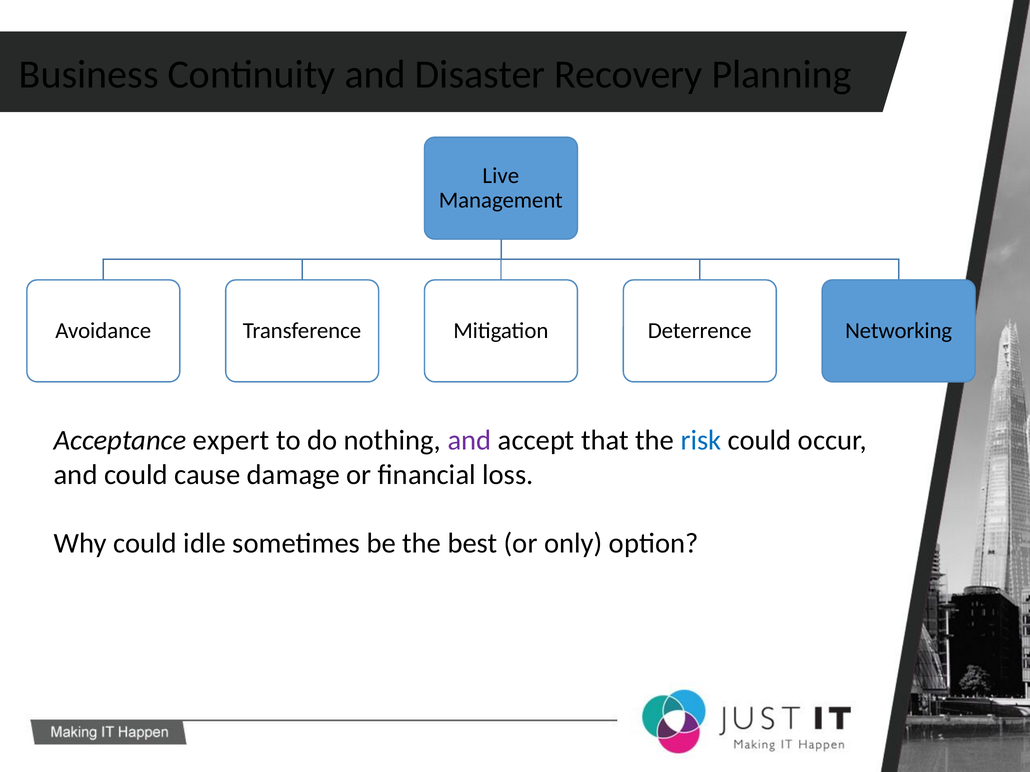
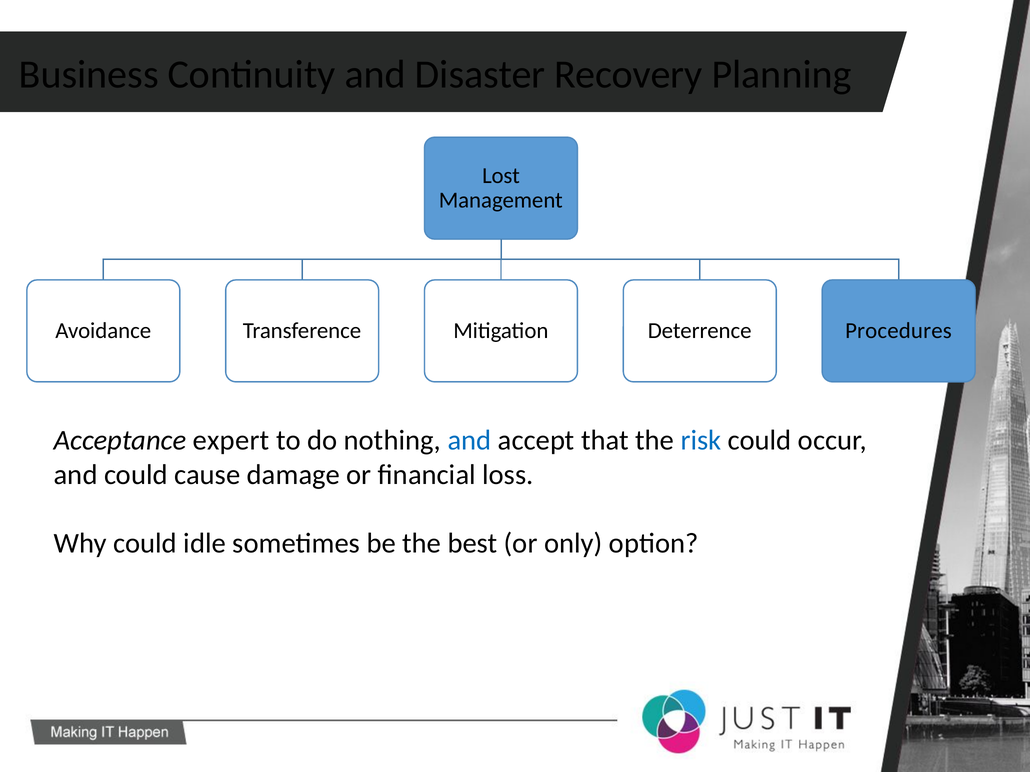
Live: Live -> Lost (501, 176)
Networking: Networking -> Procedures (898, 331)
and colour: purple -> blue (470, 441)
